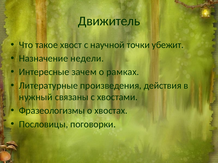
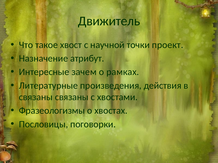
убежит: убежит -> проект (168, 45)
недели: недели -> атрибут (87, 59)
нужный: нужный -> связаны (36, 97)
